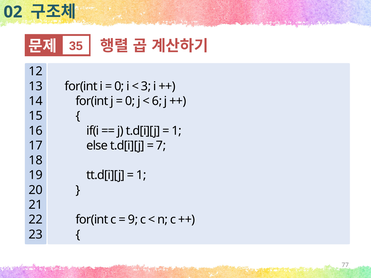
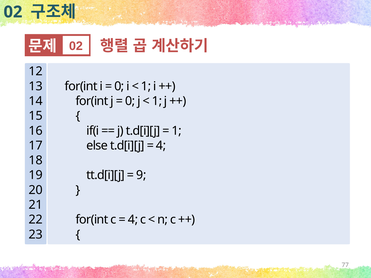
35: 35 -> 02 (76, 46)
3: 3 -> 1 (146, 86)
6: 6 -> 1 (157, 101)
7: 7 -> 4 (161, 146)
1: 1 -> 9 (141, 175)
9: 9 -> 4 (133, 220)
